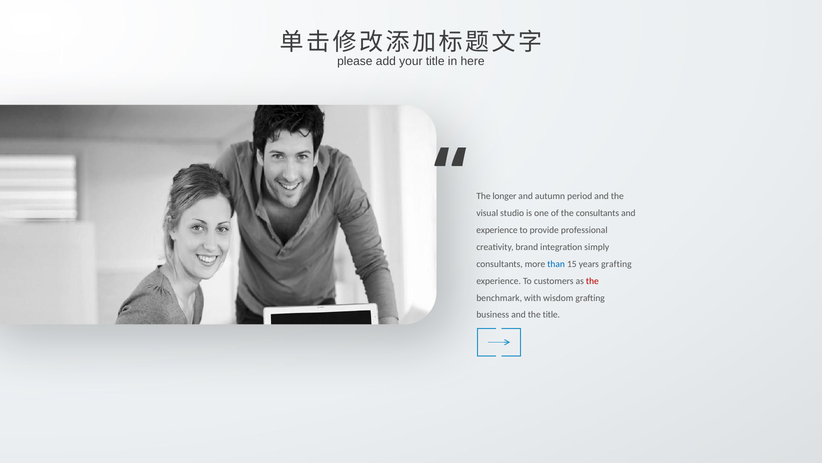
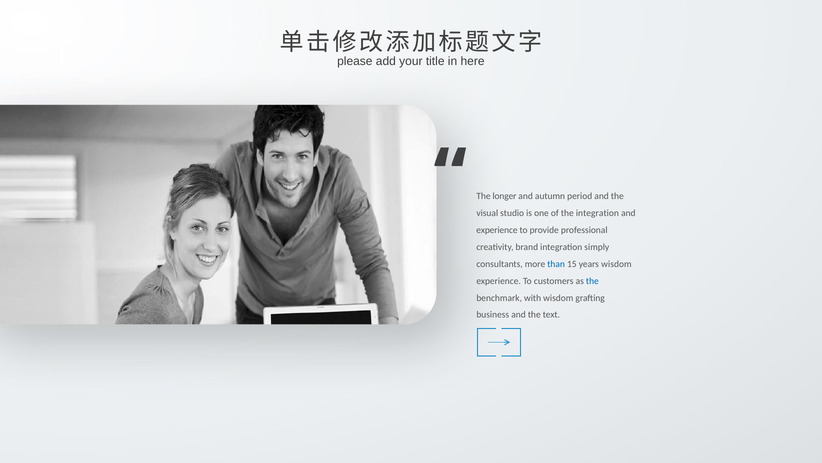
the consultants: consultants -> integration (597, 213)
years grafting: grafting -> wisdom (616, 264)
the colour: red -> blue (592, 281)
the title: title -> text (551, 314)
